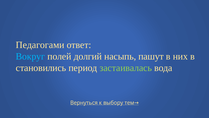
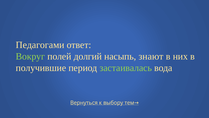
Вокруг colour: light blue -> light green (30, 56)
пашут: пашут -> знают (151, 56)
становились: становились -> получившие (41, 68)
